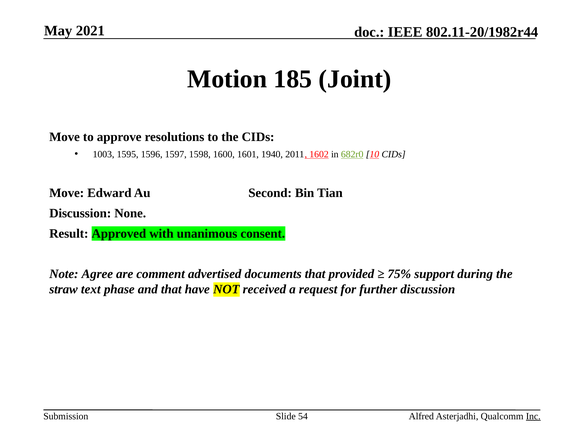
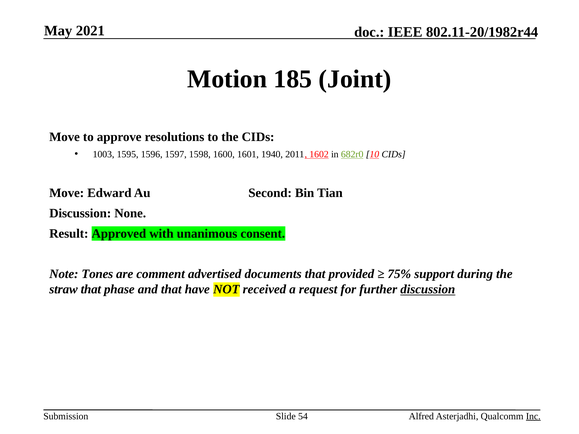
Agree: Agree -> Tones (97, 274)
straw text: text -> that (91, 290)
discussion underline: none -> present (428, 290)
